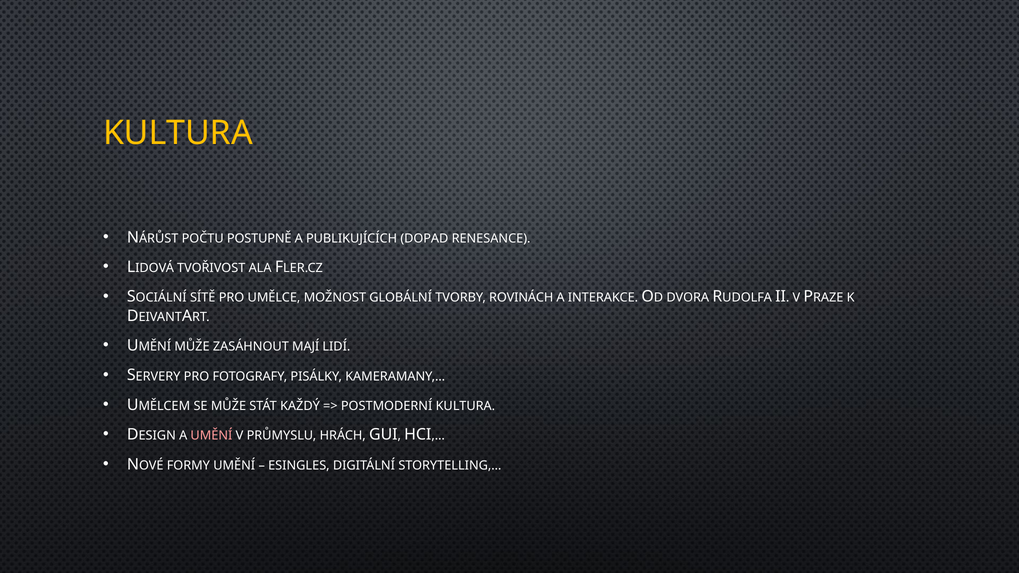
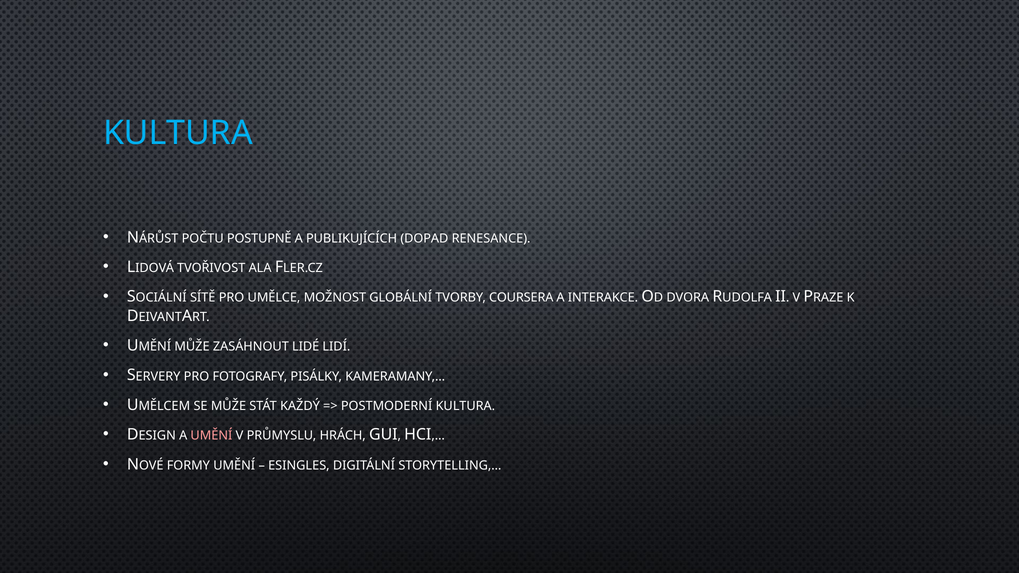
KULTURA colour: yellow -> light blue (178, 133)
ROVINÁCH: ROVINÁCH -> COURSERA (521, 298)
MAJÍ: MAJÍ -> LIDÉ (306, 347)
